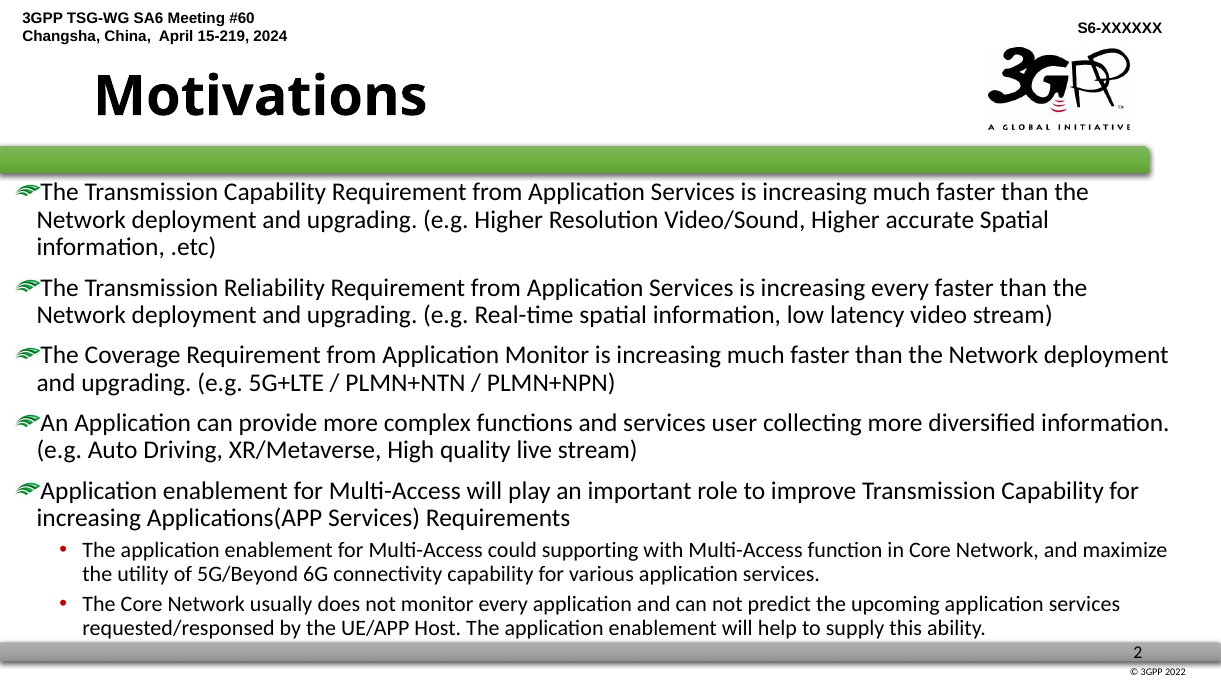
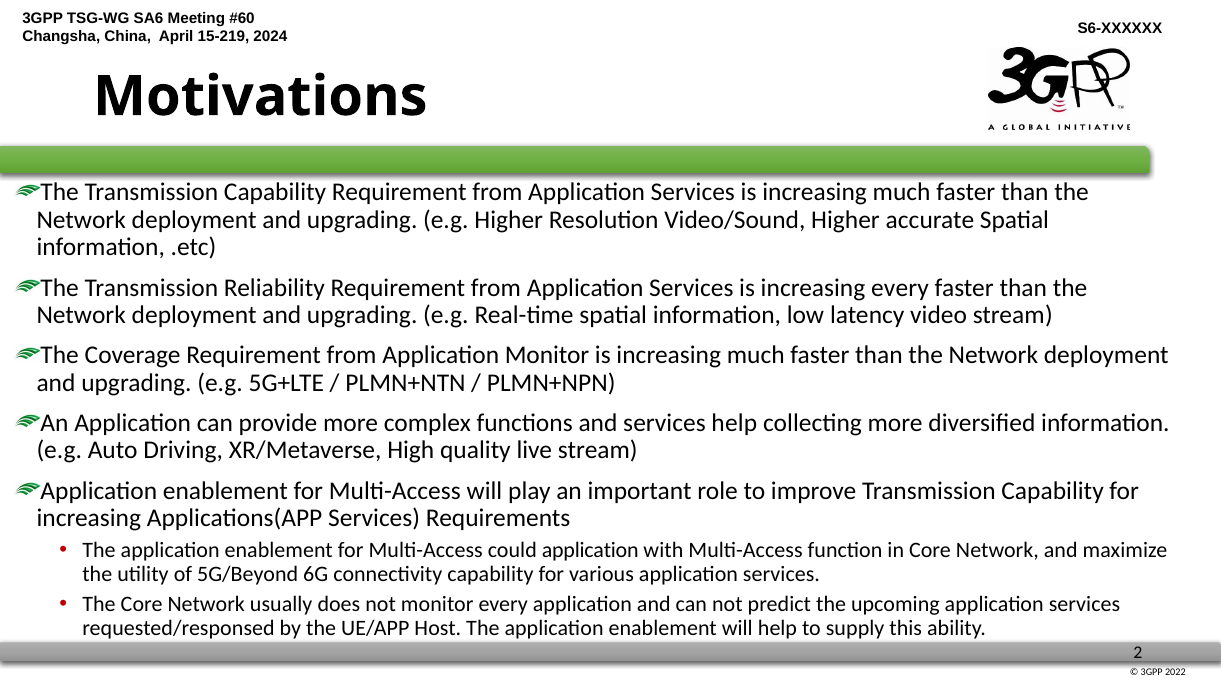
services user: user -> help (734, 423)
could supporting: supporting -> application (590, 550)
